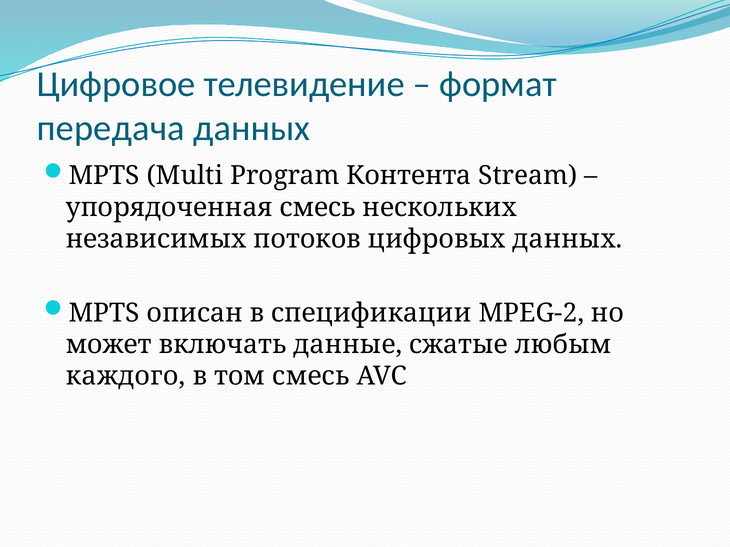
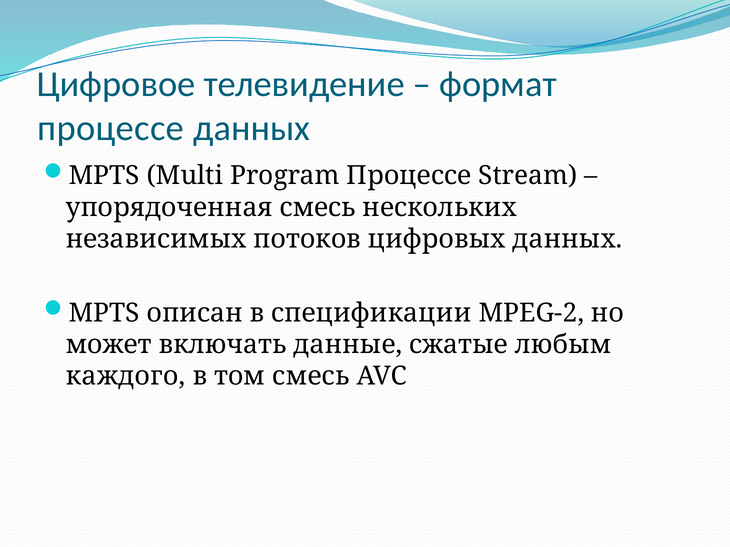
передача: передача -> процессе (111, 128)
Program Контента: Контента -> Процессе (409, 176)
